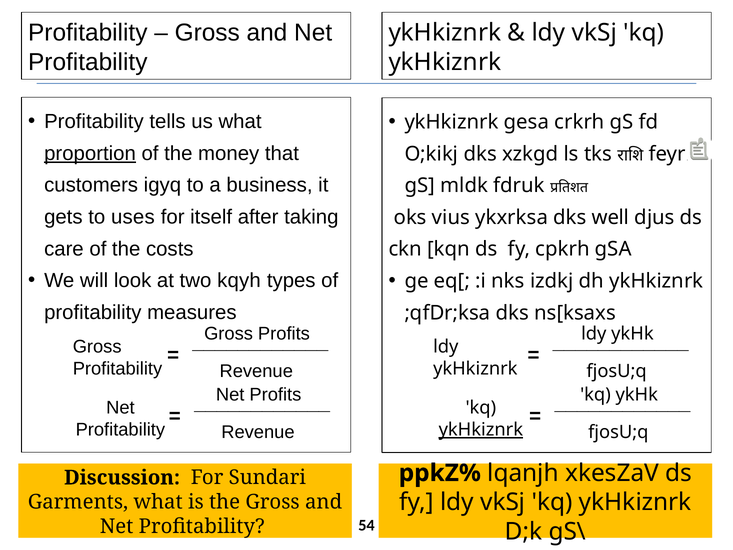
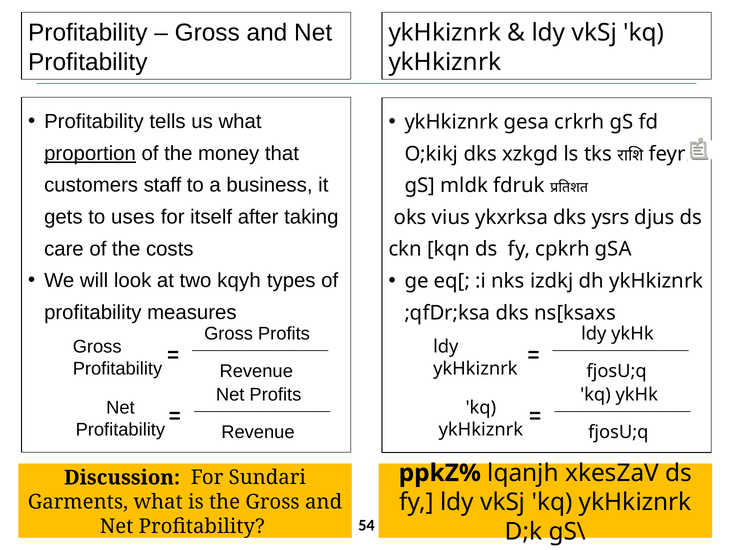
igyq: igyq -> staff (163, 185)
well: well -> ysrs (610, 217)
ykHkiznrk underline: present -> none (481, 430)
